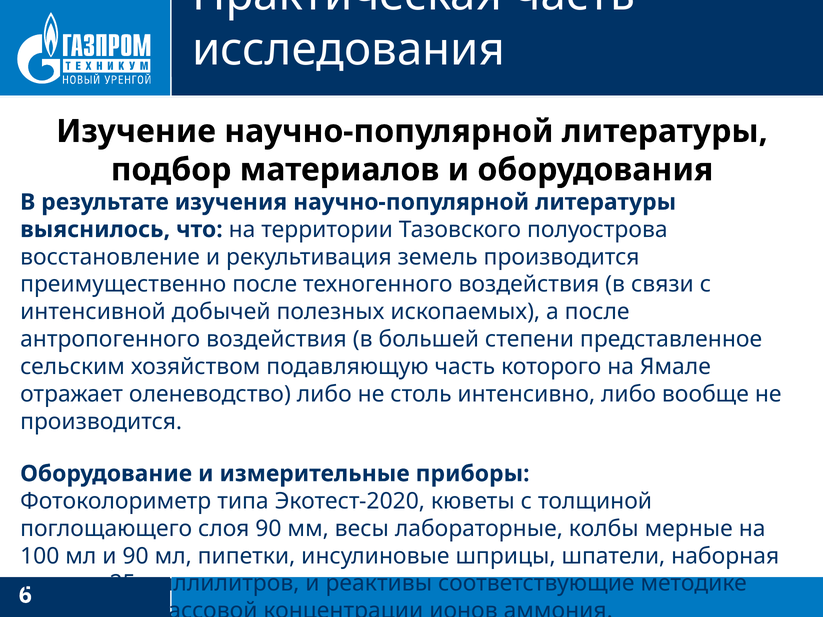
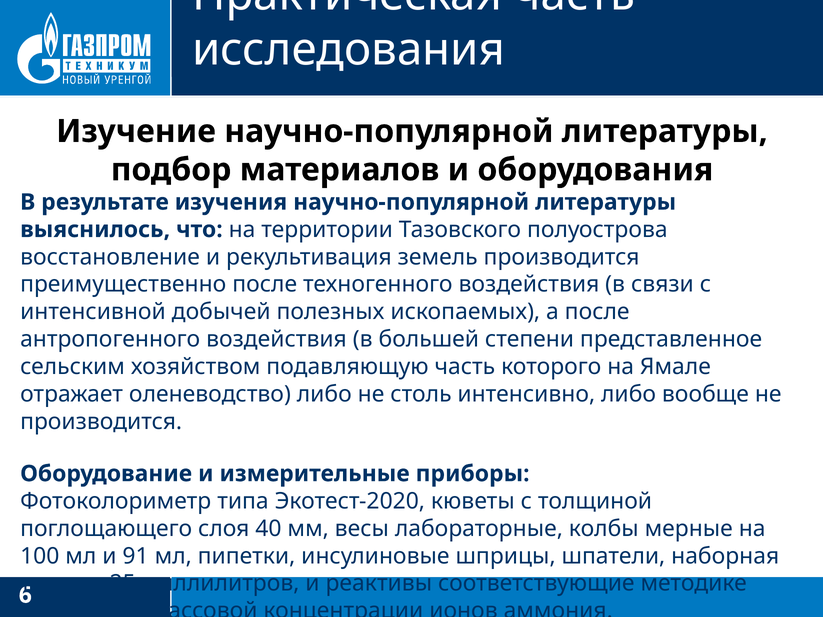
слоя 90: 90 -> 40 (268, 529)
и 90: 90 -> 91 (136, 556)
